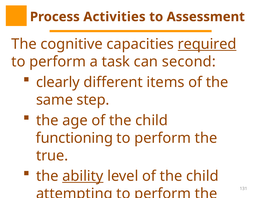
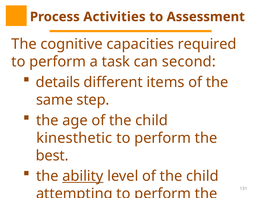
required underline: present -> none (207, 44)
clearly: clearly -> details (58, 82)
functioning: functioning -> kinesthetic (74, 137)
true: true -> best (52, 155)
